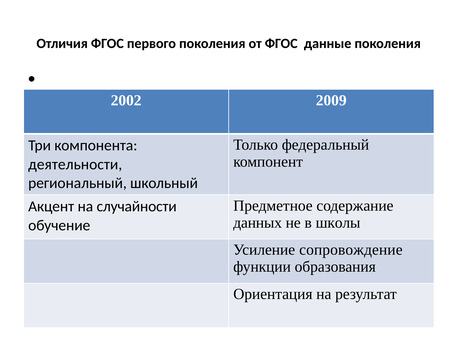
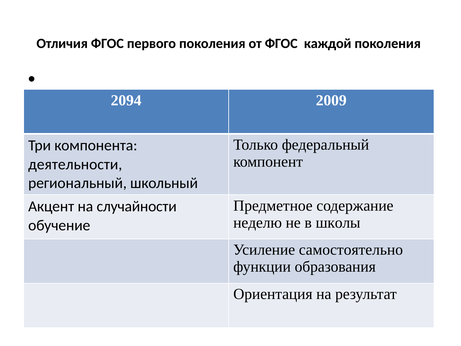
данные: данные -> каждой (328, 44)
2002: 2002 -> 2094 (126, 100)
данных: данных -> неделю (258, 222)
сопровождение: сопровождение -> самостоятельно (351, 250)
